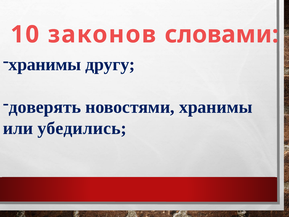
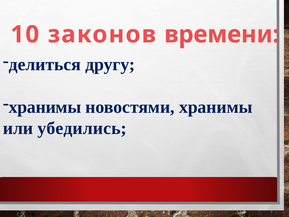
словами: словами -> времени (222, 34)
хранимы: хранимы -> делиться (45, 64)
доверять: доверять -> хранимы (45, 107)
